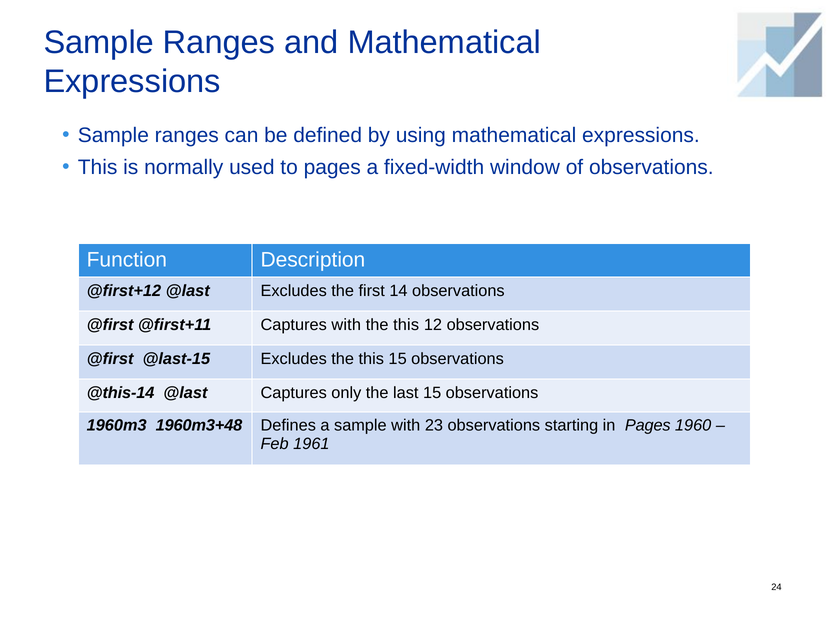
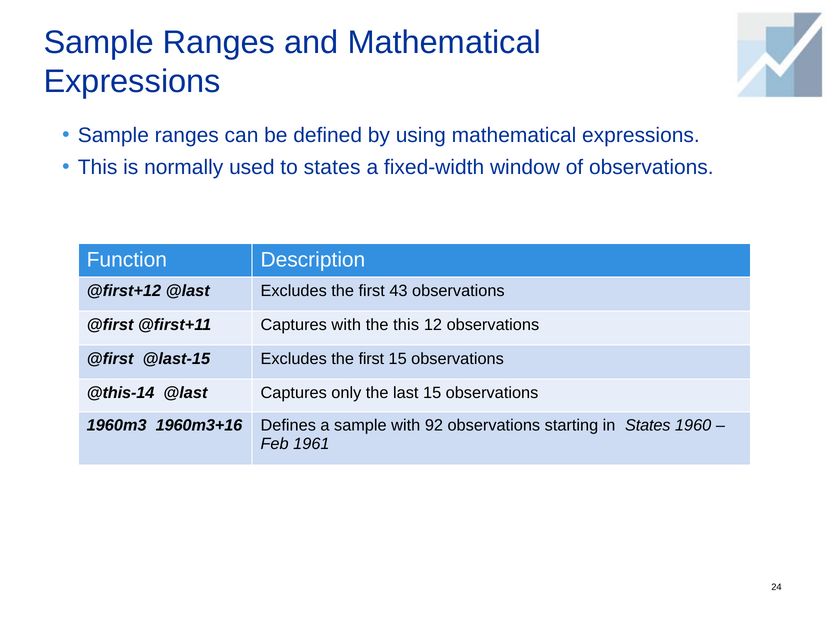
to pages: pages -> states (332, 168)
14: 14 -> 43 (398, 291)
@last-15 Excludes the this: this -> first (371, 359)
1960m3+48: 1960m3+48 -> 1960m3+16 (199, 426)
23: 23 -> 92 (434, 426)
in Pages: Pages -> States (648, 426)
